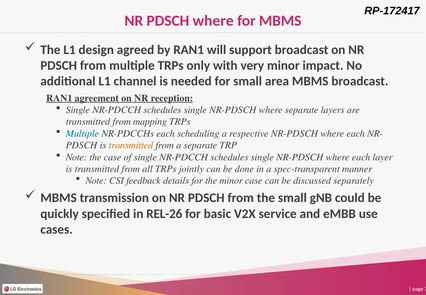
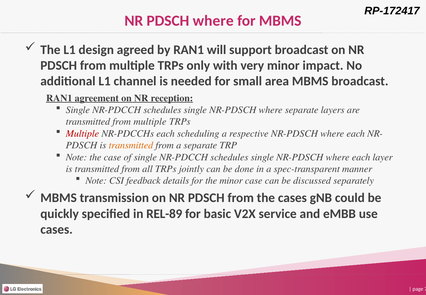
transmitted from mapping: mapping -> multiple (150, 122)
Multiple colour: blue -> red (82, 133)
the small: small -> cases (292, 198)
REL-26: REL-26 -> REL-89 (164, 214)
